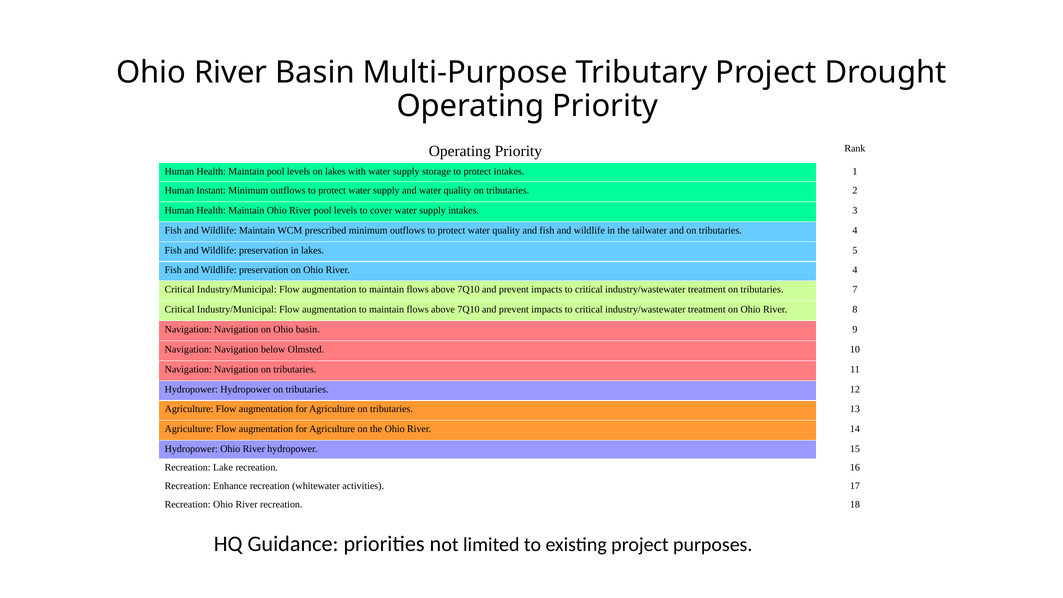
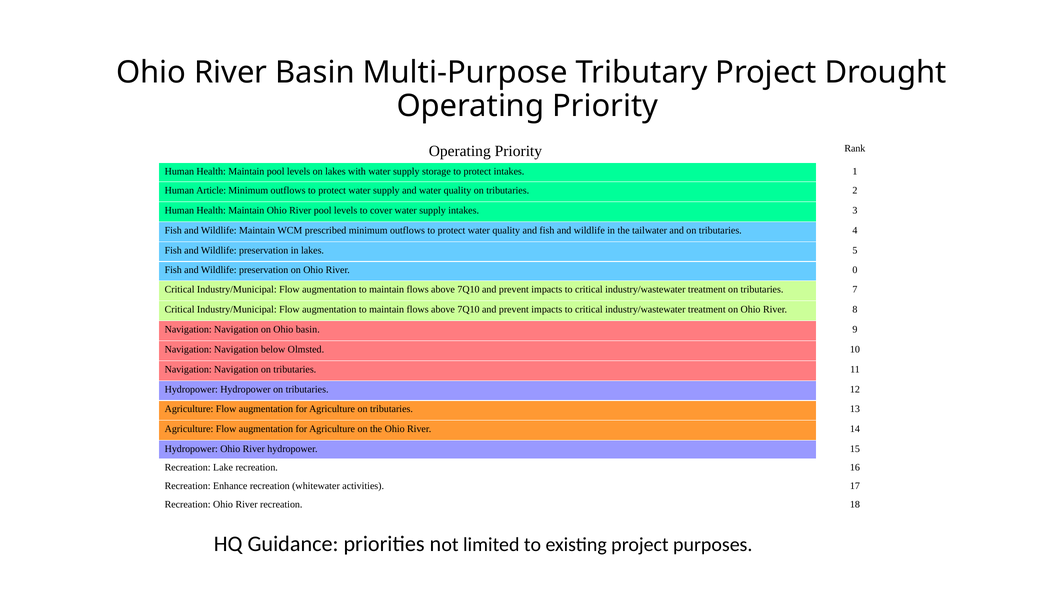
Instant: Instant -> Article (211, 190)
River 4: 4 -> 0 (855, 270)
